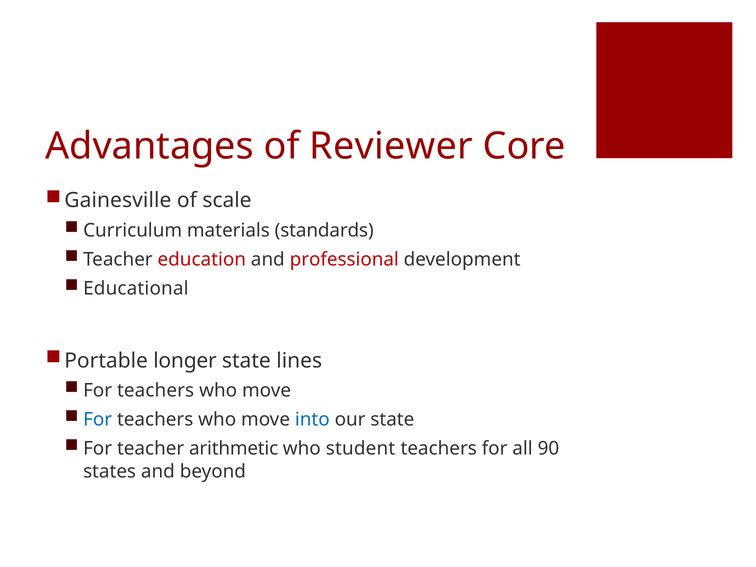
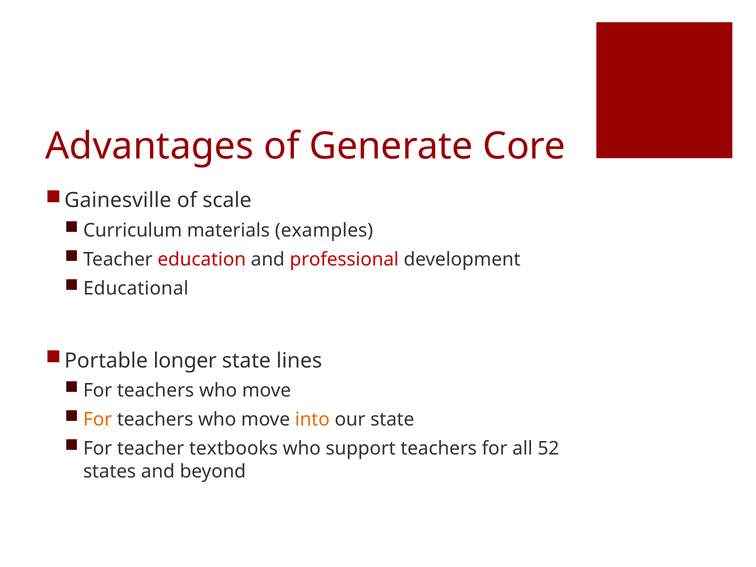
Reviewer: Reviewer -> Generate (391, 146)
standards: standards -> examples (324, 231)
For colour: blue -> orange (98, 420)
into colour: blue -> orange (312, 420)
arithmetic: arithmetic -> textbooks (234, 449)
student: student -> support (361, 449)
90: 90 -> 52 (548, 449)
